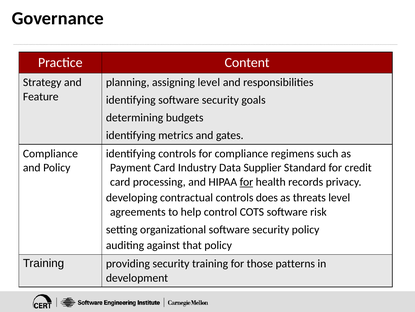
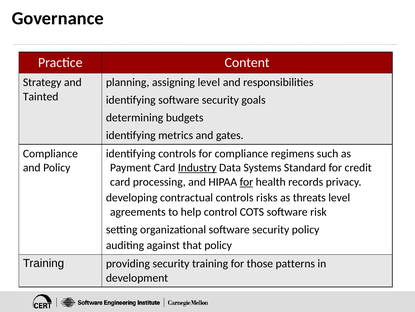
Feature: Feature -> Tainted (41, 96)
Industry underline: none -> present (197, 167)
Supplier: Supplier -> Systems (262, 167)
does: does -> risks (267, 197)
